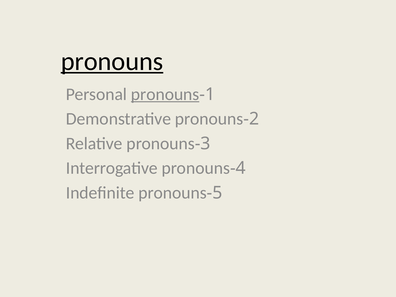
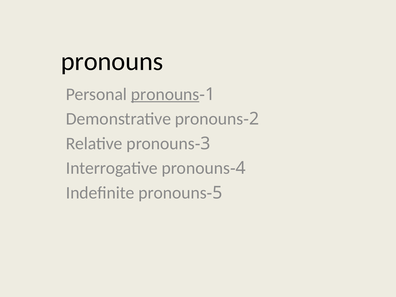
pronouns underline: present -> none (112, 61)
